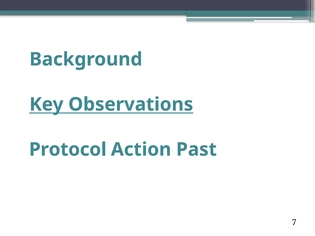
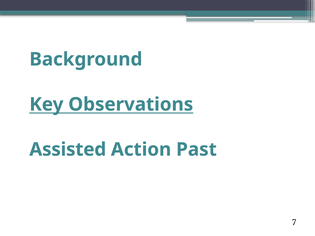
Protocol: Protocol -> Assisted (68, 150)
